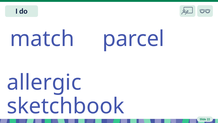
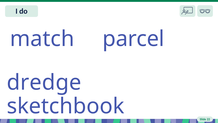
allergic: allergic -> dredge (44, 82)
